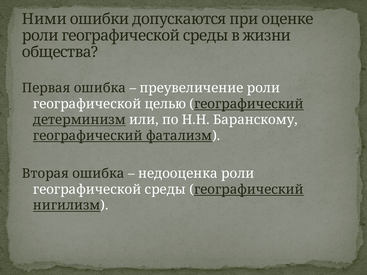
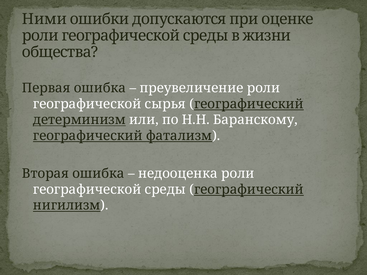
целью: целью -> сырья (165, 104)
